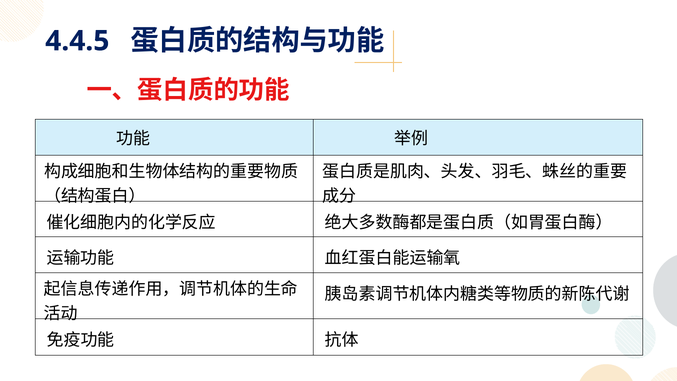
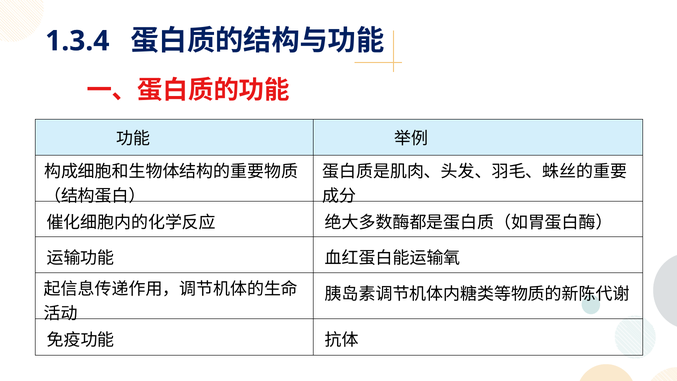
4.4.5: 4.4.5 -> 1.3.4 (77, 41)
